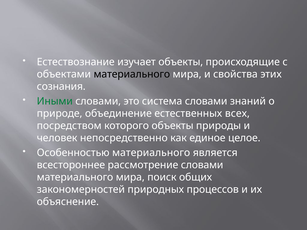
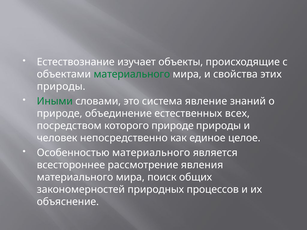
материального colour: black -> green (132, 74)
сознания: сознания -> природы (61, 87)
система словами: словами -> явление (206, 101)
которого объекты: объекты -> природе (173, 126)
рассмотрение словами: словами -> явления (202, 165)
